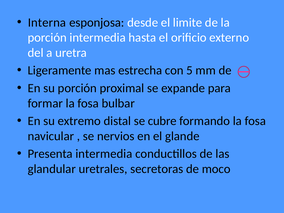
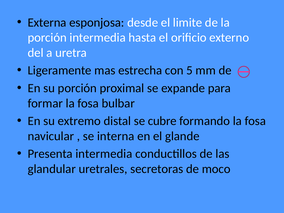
Interna: Interna -> Externa (47, 22)
nervios: nervios -> interna (116, 136)
